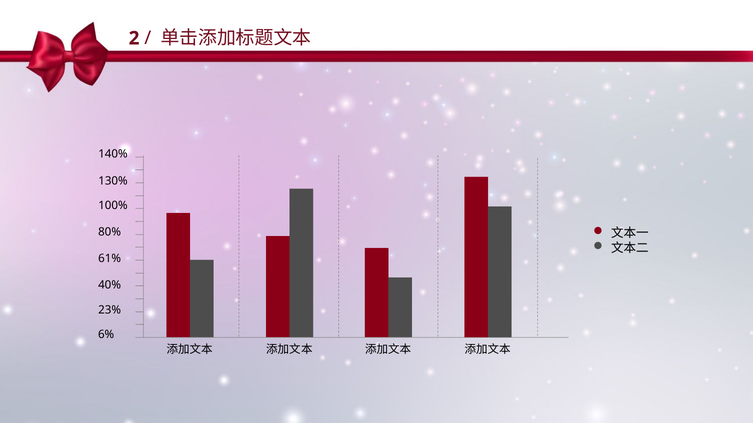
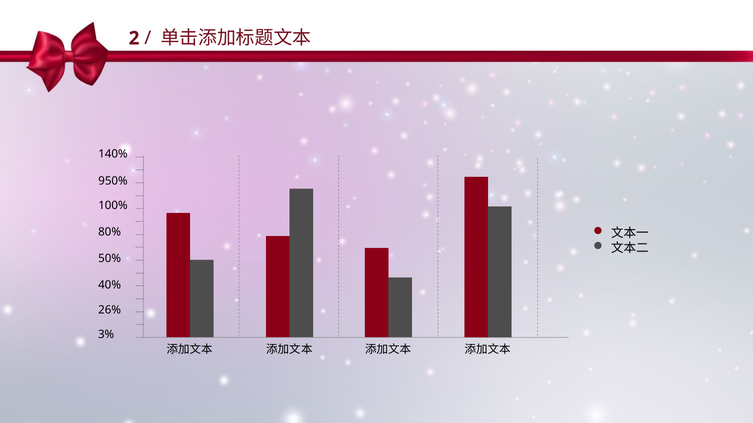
130%: 130% -> 950% (113, 181)
61%: 61% -> 50% (110, 259)
23%: 23% -> 26% (110, 310)
6%: 6% -> 3% (106, 335)
